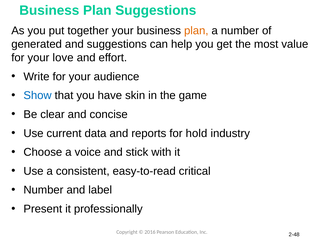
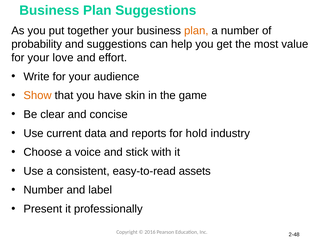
generated: generated -> probability (37, 44)
Show colour: blue -> orange (38, 96)
critical: critical -> assets (195, 171)
